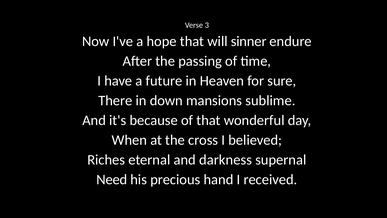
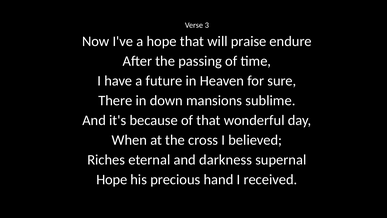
sinner: sinner -> praise (249, 41)
Need: Need -> Hope (112, 179)
